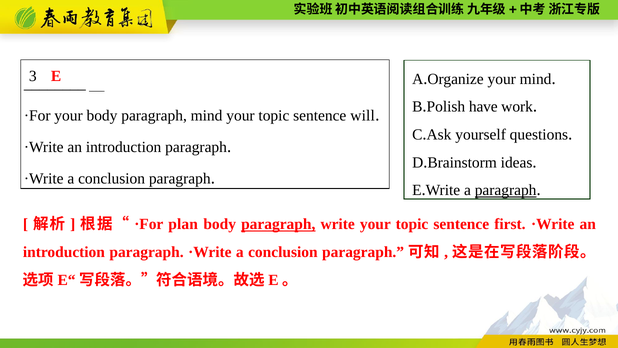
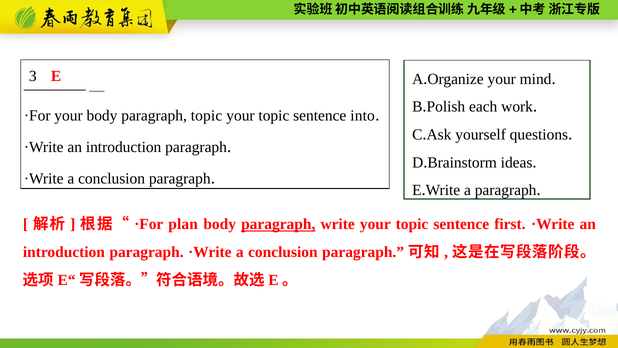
have: have -> each (483, 107)
paragraph mind: mind -> topic (206, 115)
will: will -> into (363, 115)
paragraph underline: present -> none (506, 190)
